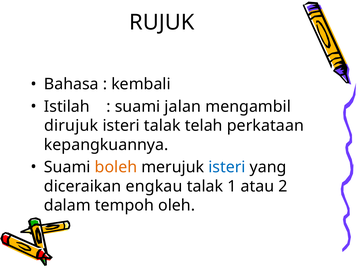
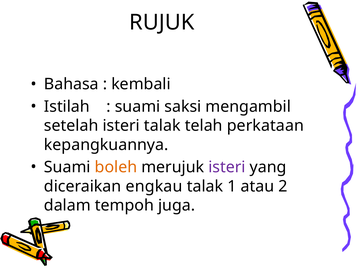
jalan: jalan -> saksi (183, 107)
dirujuk: dirujuk -> setelah (71, 126)
isteri colour: blue -> purple (227, 167)
oleh: oleh -> juga (177, 206)
